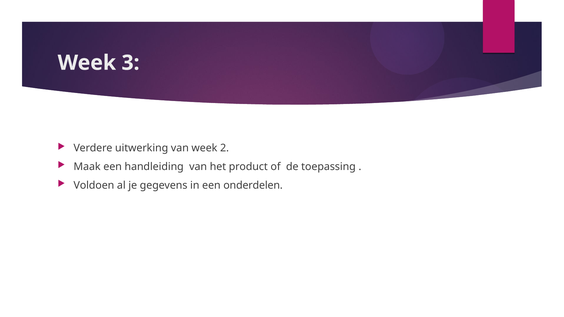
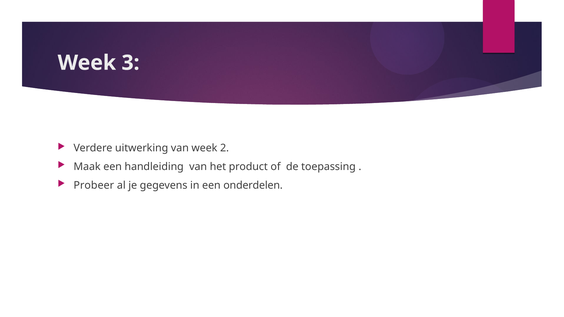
Voldoen: Voldoen -> Probeer (94, 185)
